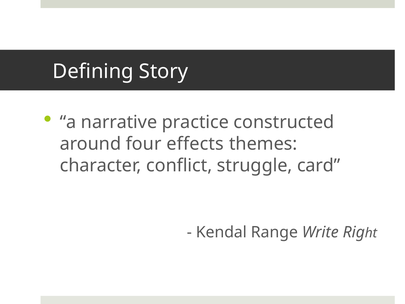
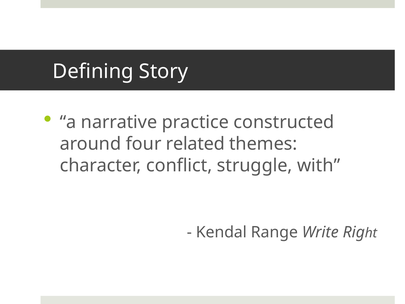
effects: effects -> related (195, 144)
card: card -> with (319, 165)
